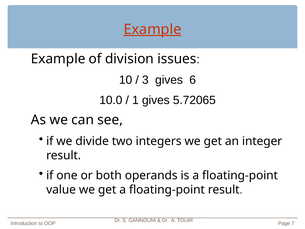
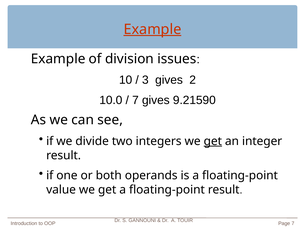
6: 6 -> 2 (193, 80)
1: 1 -> 7 (135, 100)
5.72065: 5.72065 -> 9.21590 (194, 100)
get underline: none -> present (213, 141)
